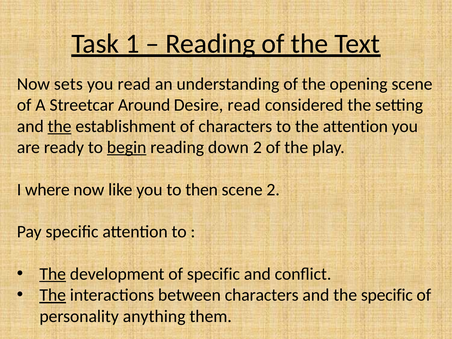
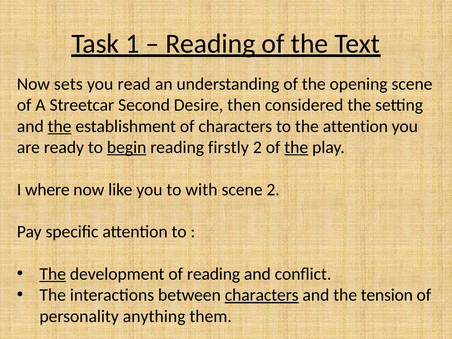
Around: Around -> Second (144, 105)
Desire read: read -> then (244, 105)
down: down -> firstly (228, 147)
the underline: none -> present (296, 147)
then: then -> with (201, 190)
of specific: specific -> reading (214, 274)
The underline: present -> none (53, 295)
characters underline: none -> present (262, 295)
the specific: specific -> tension (387, 295)
